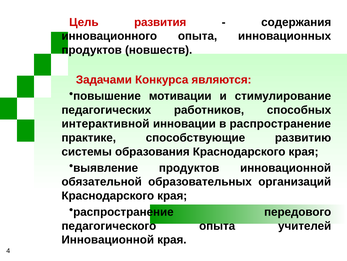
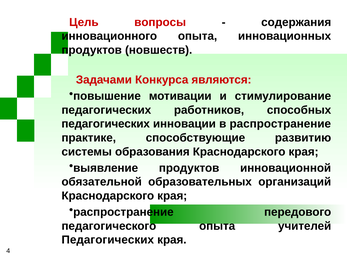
развития: развития -> вопросы (160, 22)
интерактивной: интерактивной -> педагогических (106, 124)
Инновационной: Инновационной -> Педагогических (108, 239)
